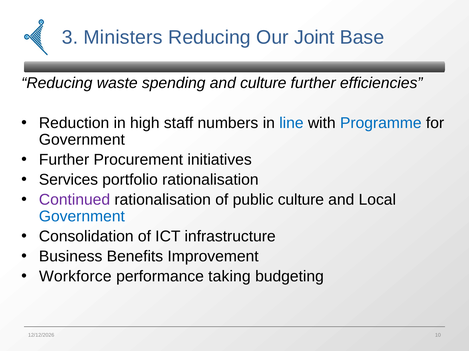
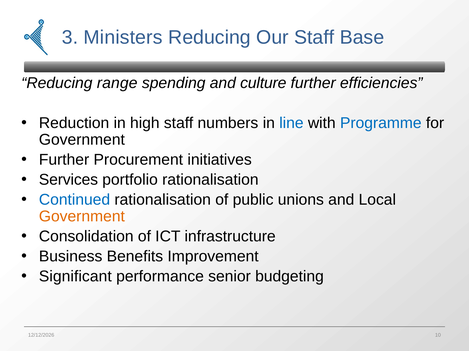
Our Joint: Joint -> Staff (314, 38)
waste: waste -> range (117, 83)
Continued colour: purple -> blue (75, 200)
public culture: culture -> unions (301, 200)
Government colour: blue -> orange (82, 217)
Workforce: Workforce -> Significant (75, 277)
taking: taking -> senior (230, 277)
